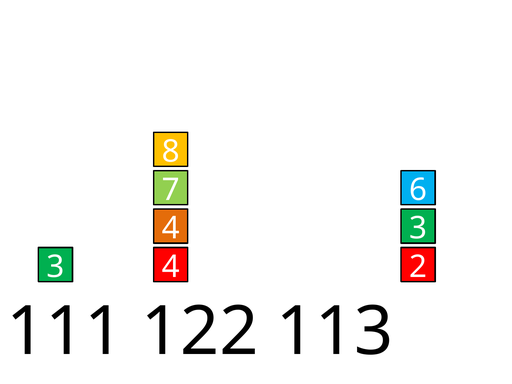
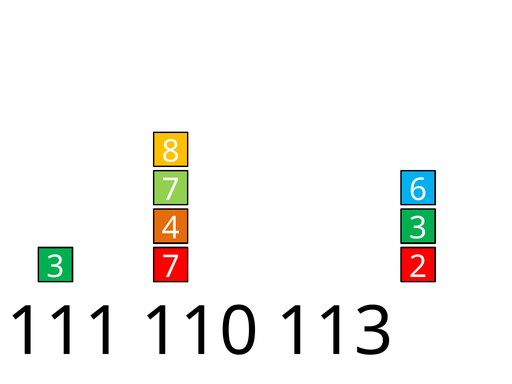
3 4: 4 -> 7 (171, 267)
122: 122 -> 110 (200, 332)
